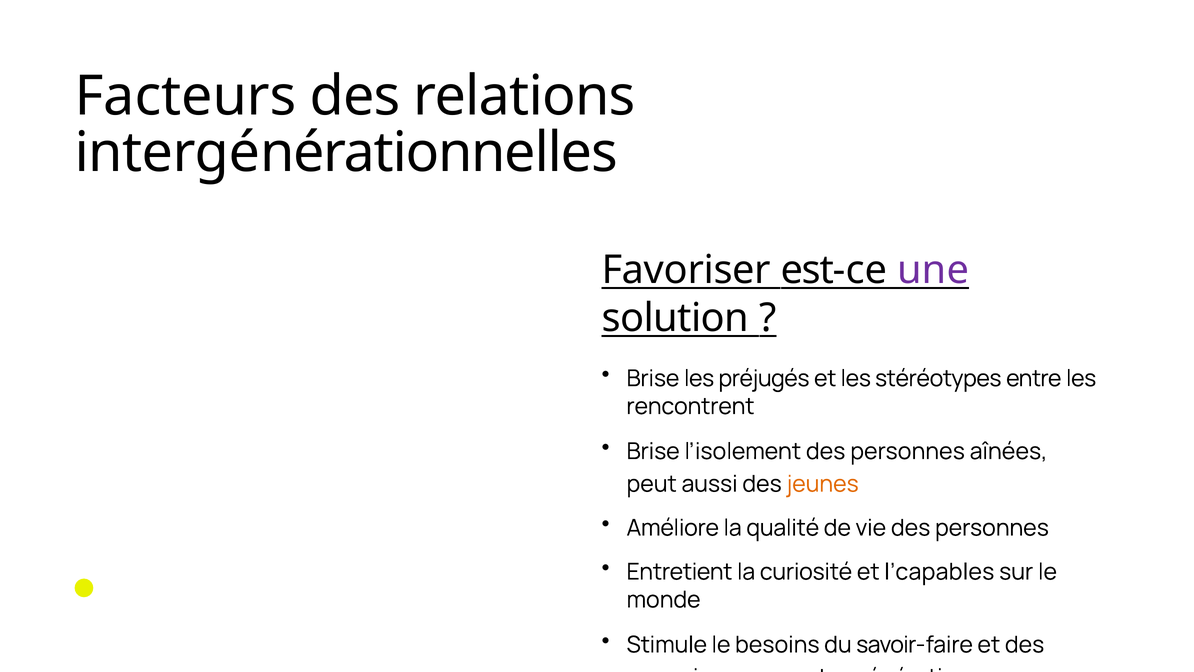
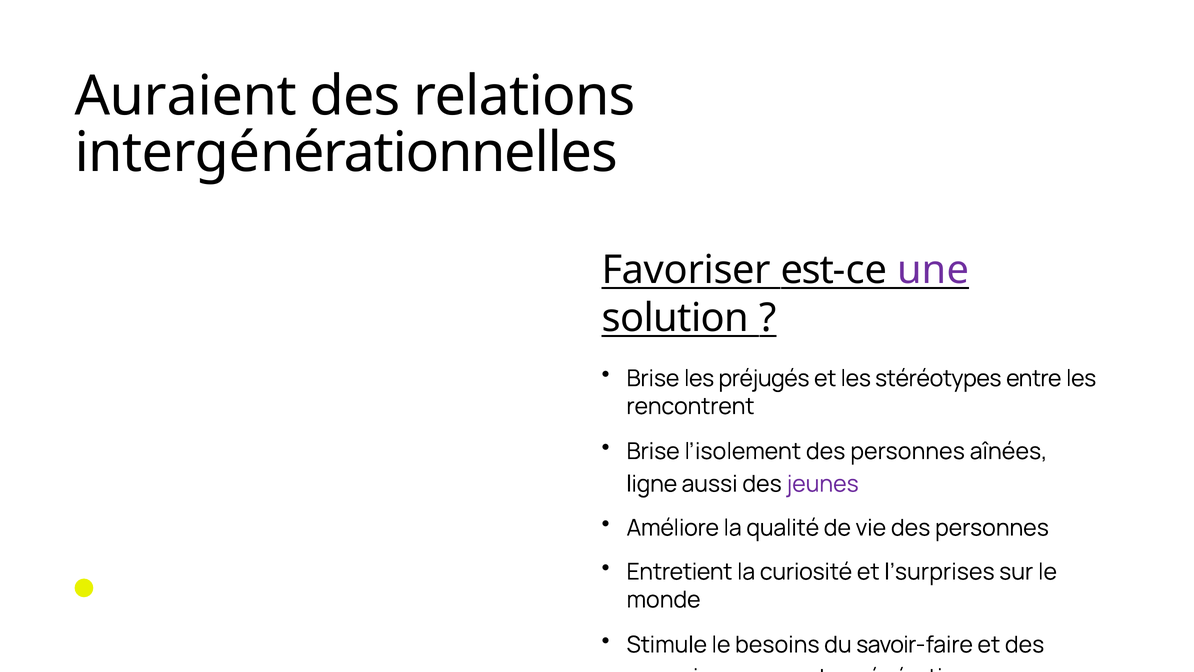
Facteurs: Facteurs -> Auraient (186, 97)
peut: peut -> ligne (652, 484)
jeunes colour: orange -> purple (823, 484)
l’capables: l’capables -> l’surprises (939, 572)
